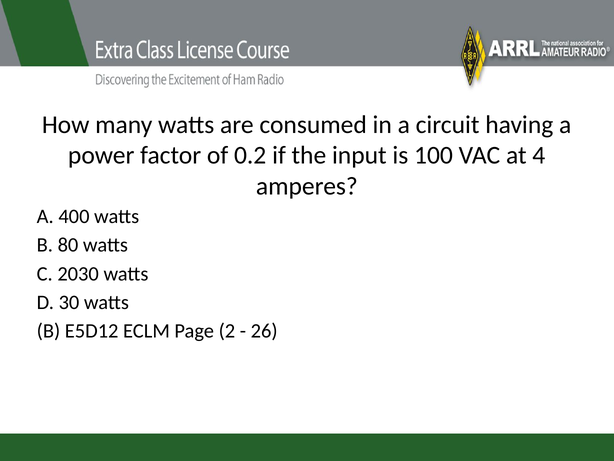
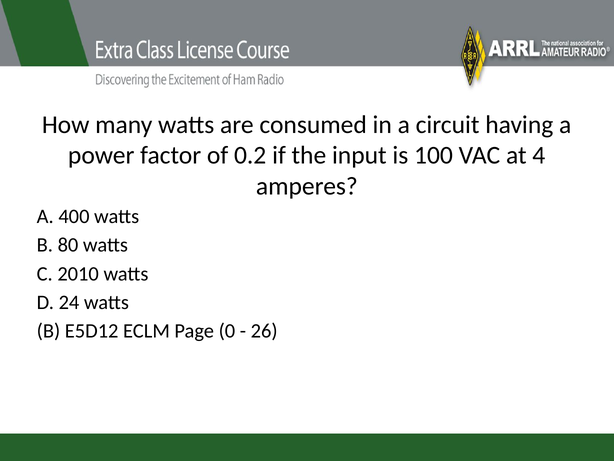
2030: 2030 -> 2010 (78, 274)
30: 30 -> 24 (69, 302)
2: 2 -> 0 (227, 331)
